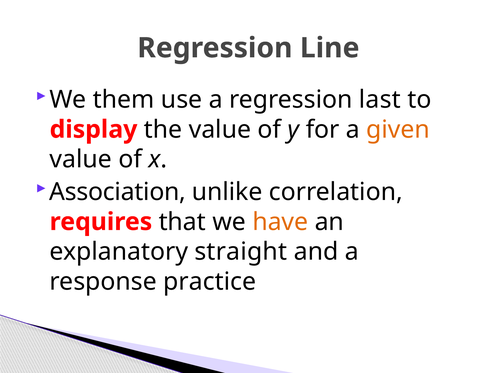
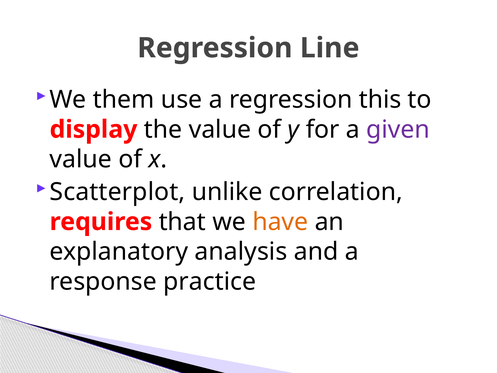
last: last -> this (380, 100)
given colour: orange -> purple (398, 129)
Association: Association -> Scatterplot (117, 192)
straight: straight -> analysis (241, 251)
